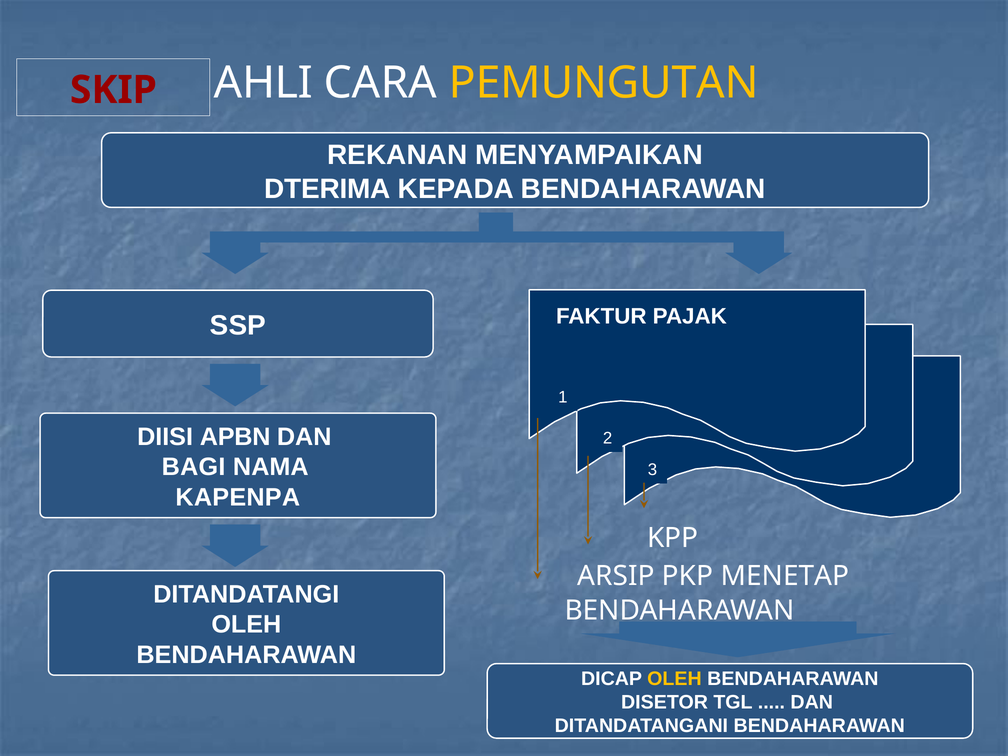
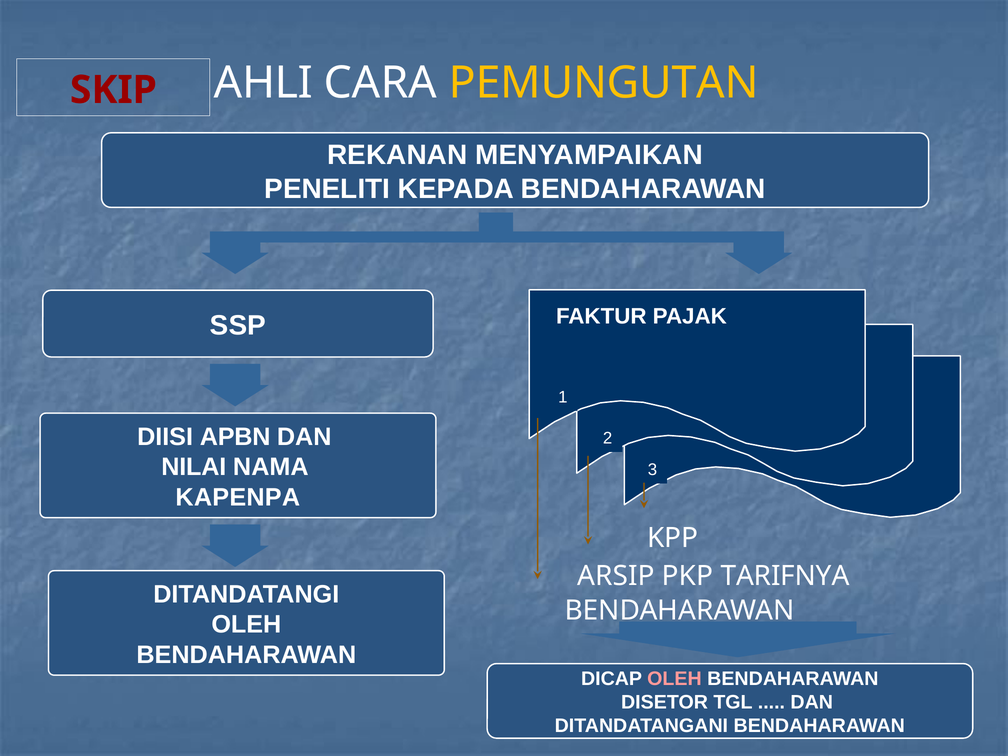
DTERIMA: DTERIMA -> PENELITI (327, 189)
BAGI: BAGI -> NILAI (194, 467)
MENETAP: MENETAP -> TARIFNYA (785, 576)
OLEH colour: yellow -> pink (674, 679)
